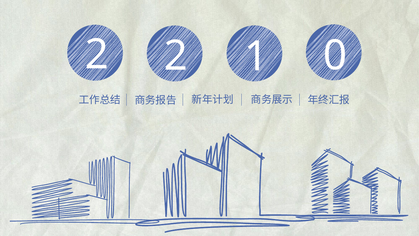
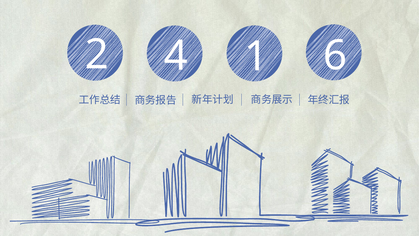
2 2: 2 -> 4 (176, 56)
0: 0 -> 6 (335, 56)
